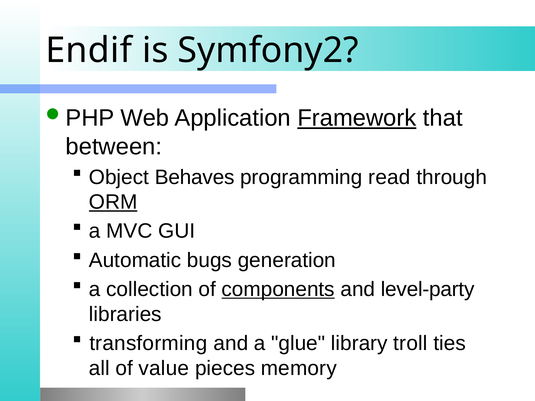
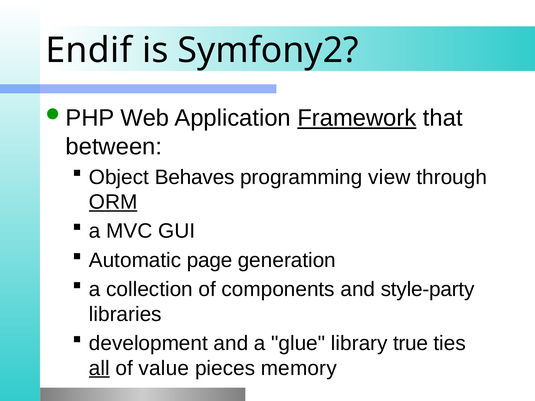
read: read -> view (389, 177)
bugs: bugs -> page (210, 260)
components underline: present -> none (278, 289)
level-party: level-party -> style-party (428, 289)
transforming: transforming -> development (148, 343)
troll: troll -> true (411, 343)
all underline: none -> present (99, 368)
